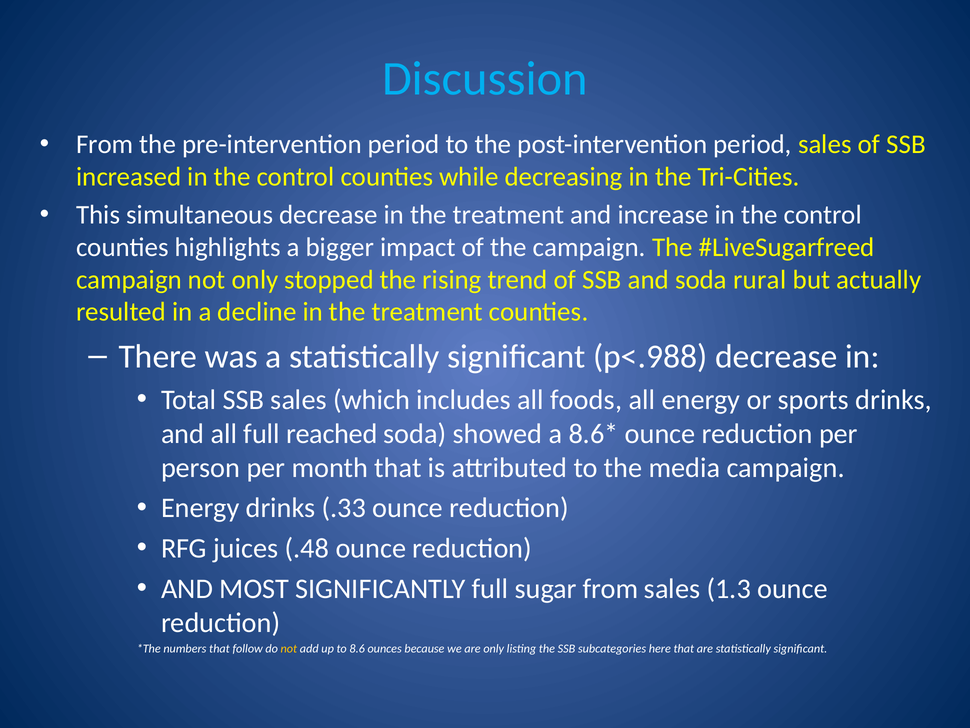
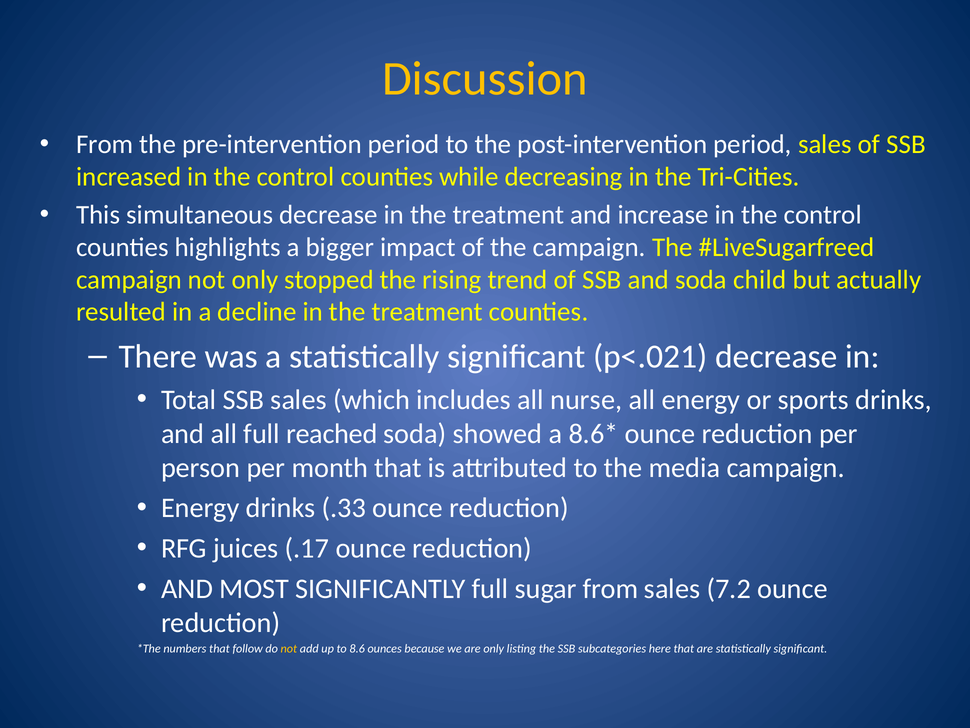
Discussion colour: light blue -> yellow (485, 79)
rural: rural -> child (760, 279)
p<.988: p<.988 -> p<.021 (650, 356)
foods: foods -> nurse (586, 399)
.48: .48 -> .17 (307, 548)
1.3: 1.3 -> 7.2 (729, 589)
